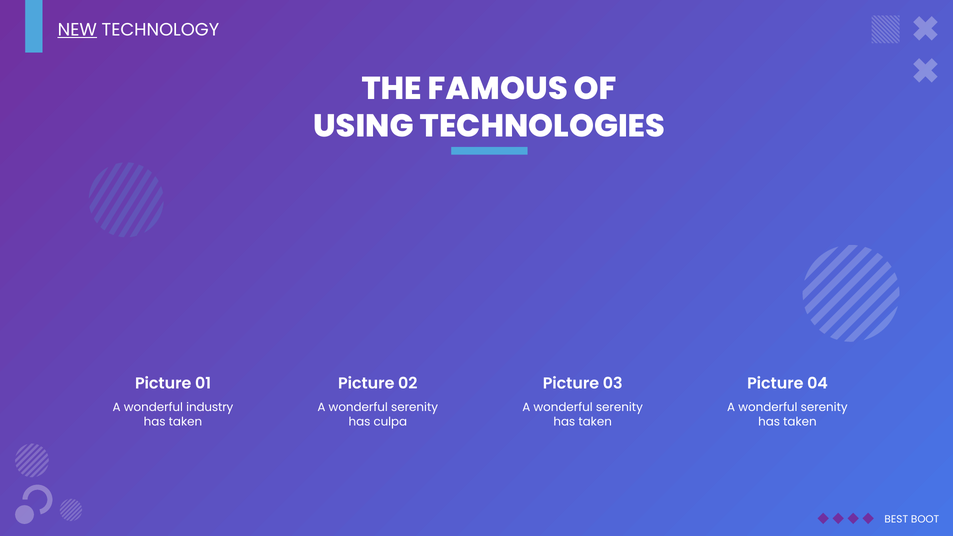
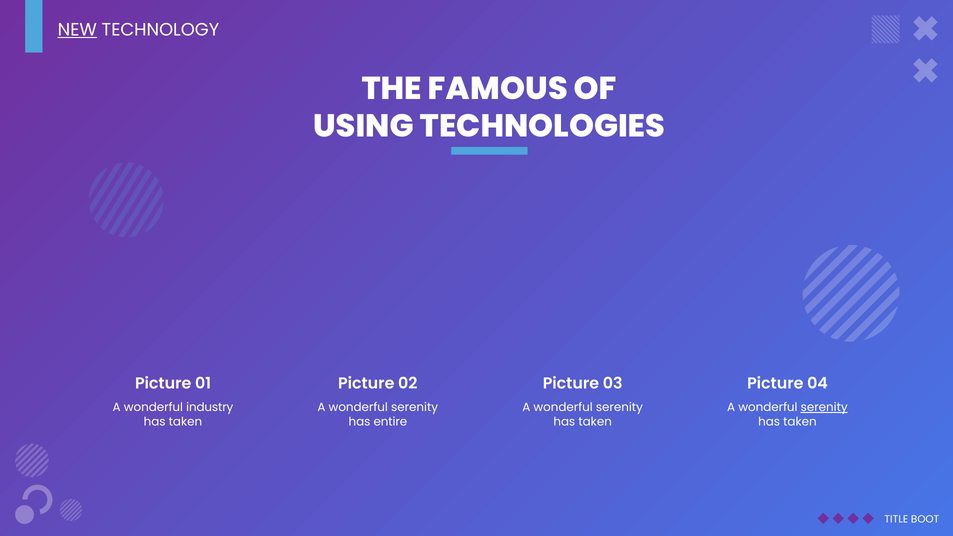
serenity underline: none -> present (824, 408)
culpa: culpa -> entire (390, 422)
BEST: BEST -> TITLE (896, 520)
